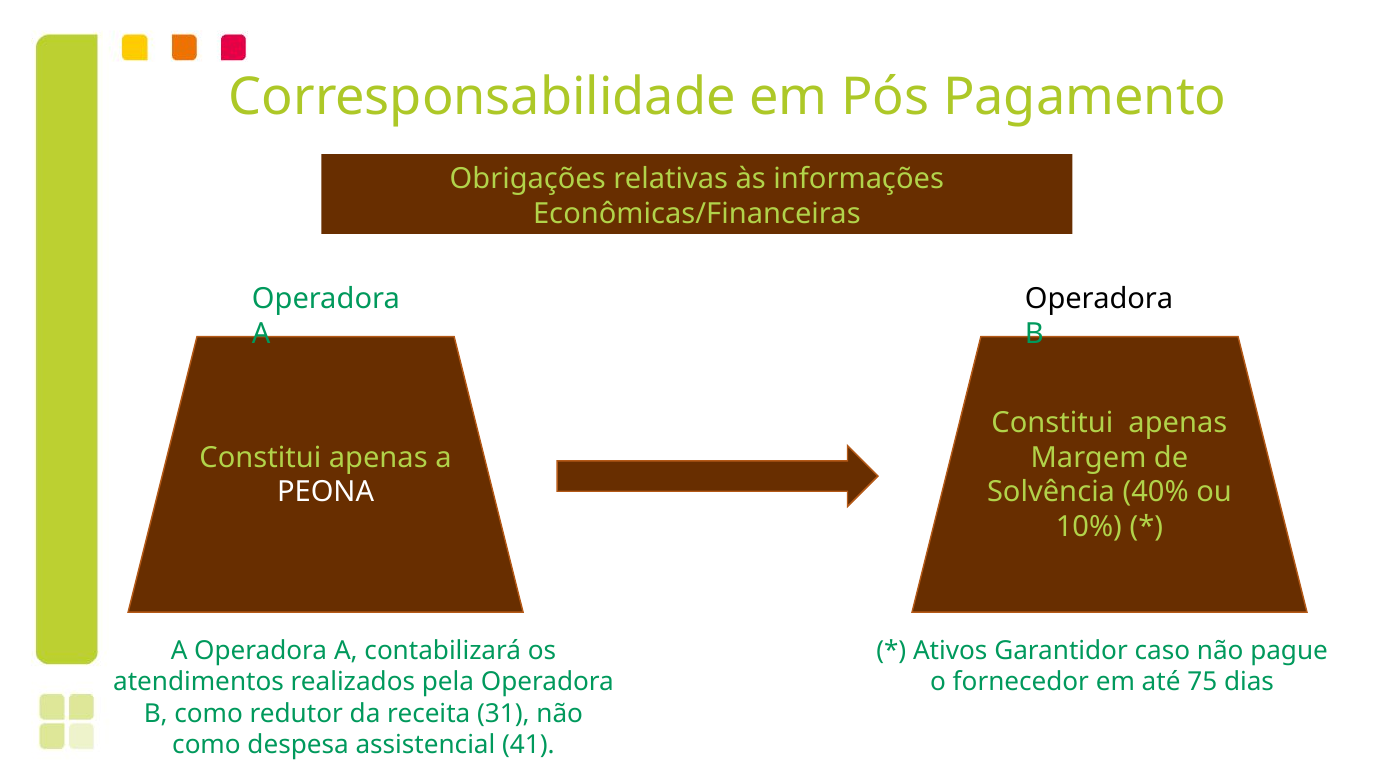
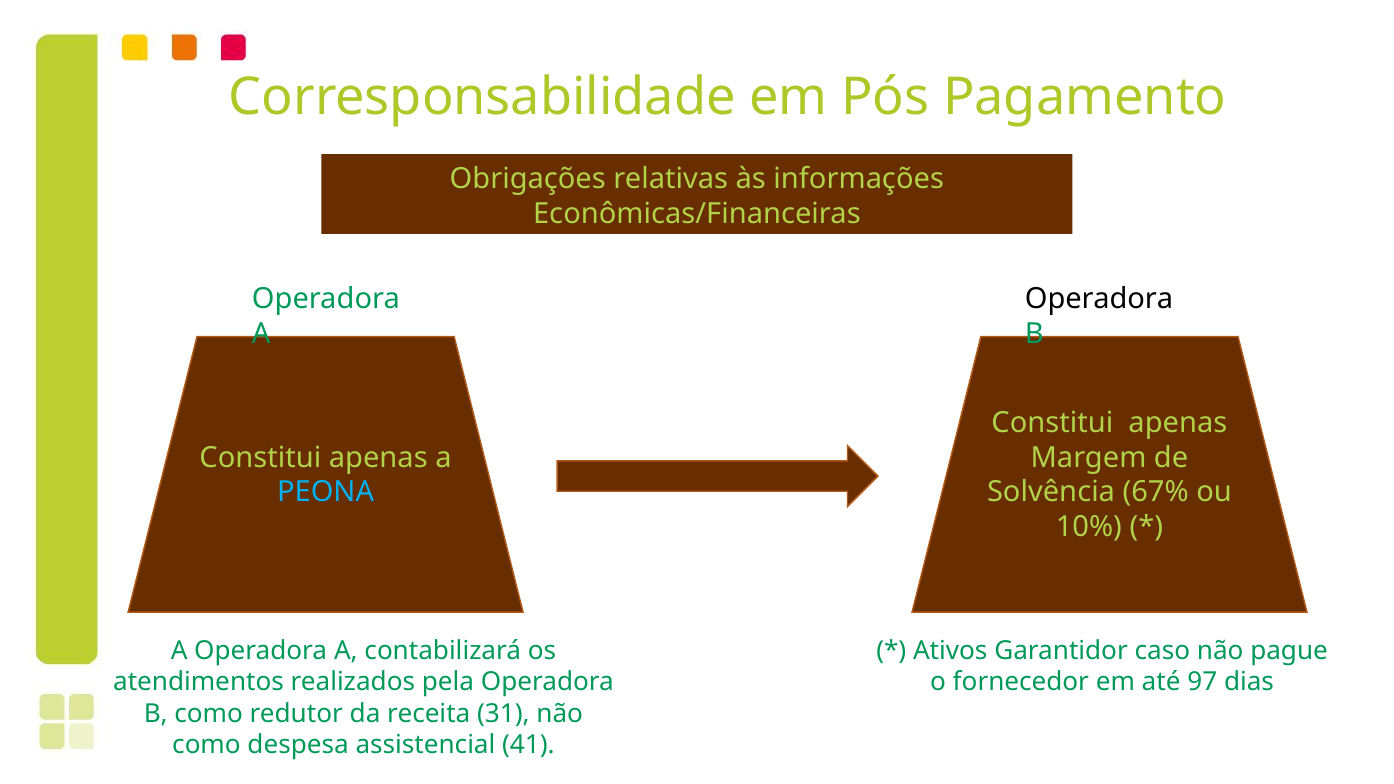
PEONA colour: white -> light blue (326, 492)
40%: 40% -> 67% (1156, 492)
75: 75 -> 97 (1202, 682)
